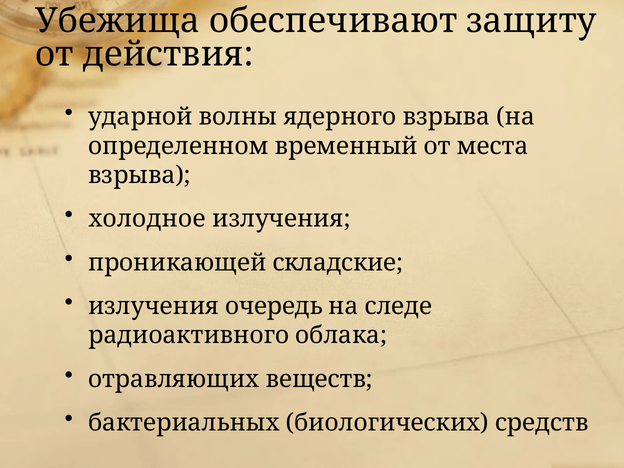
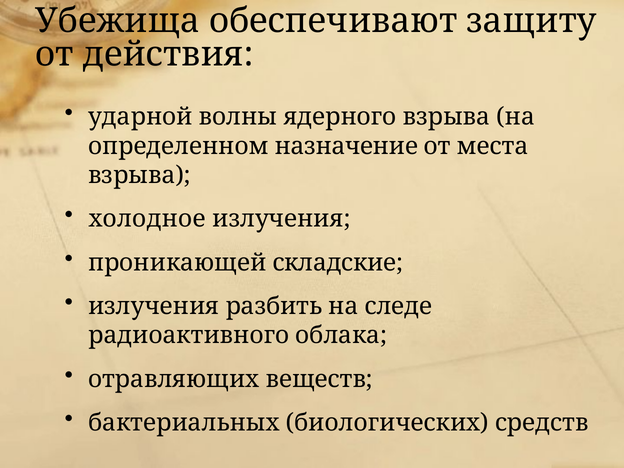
временный: временный -> назначение (346, 146)
очередь: очередь -> разбить (274, 306)
